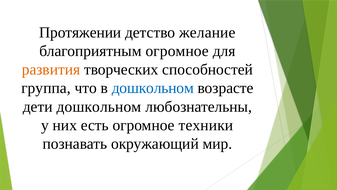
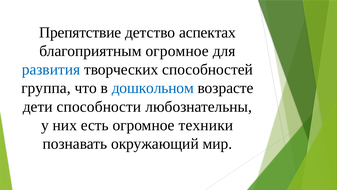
Протяжении: Протяжении -> Препятствие (80, 32)
желание: желание -> аспектах (207, 32)
развития colour: orange -> blue (51, 69)
дети дошкольном: дошкольном -> способности (99, 106)
